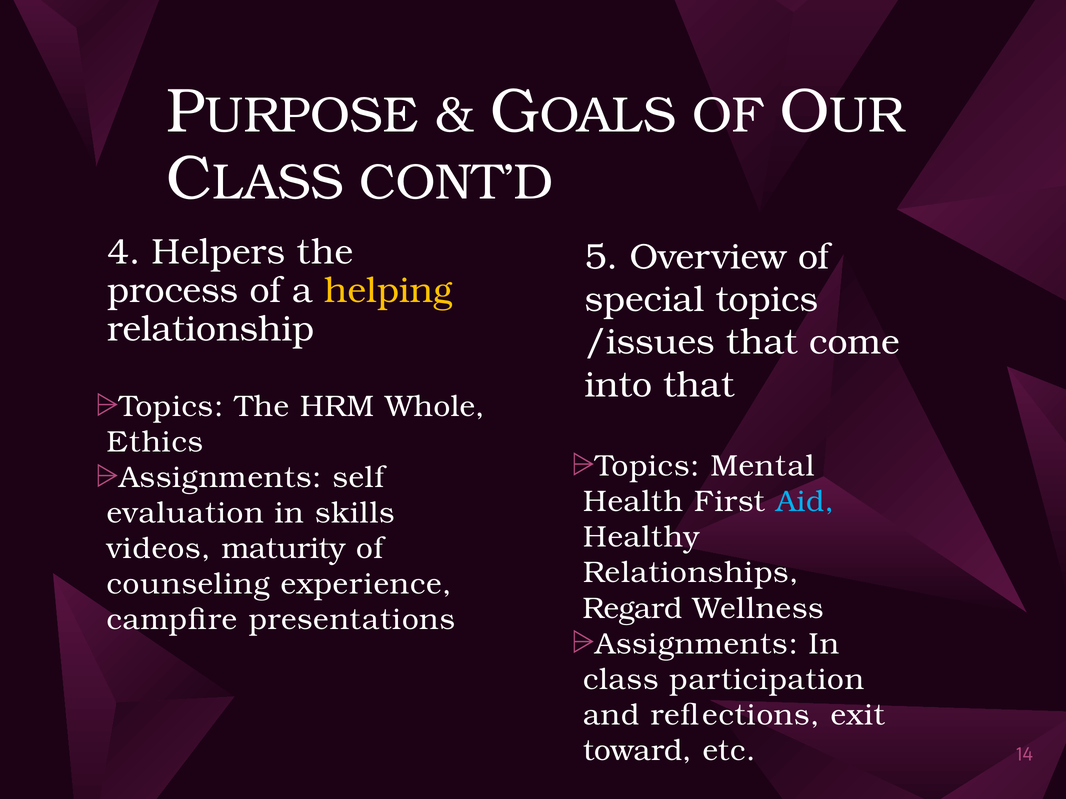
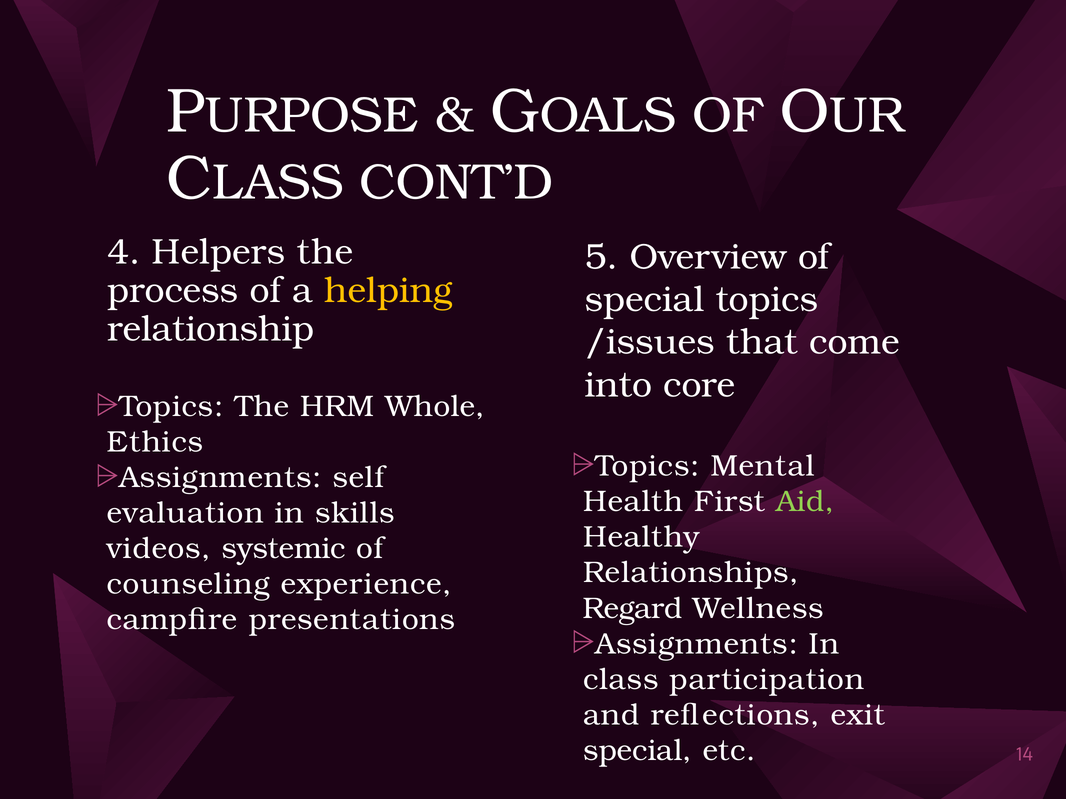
into that: that -> core (699, 385)
Aid colour: light blue -> light green (805, 502)
maturity: maturity -> systemic (284, 549)
toward: toward -> special (638, 751)
